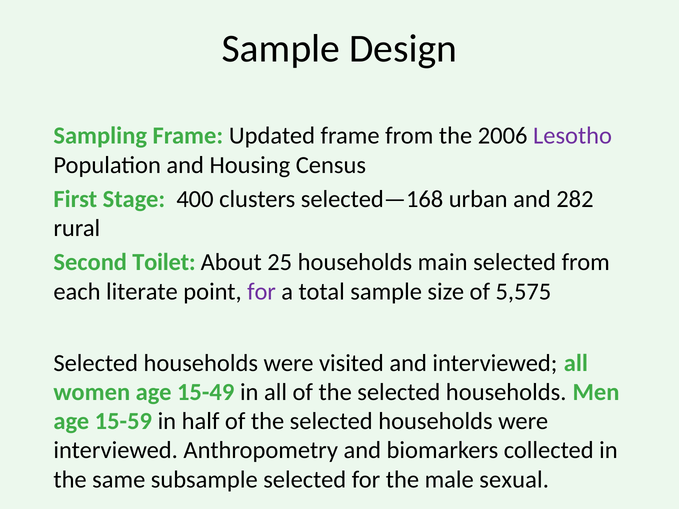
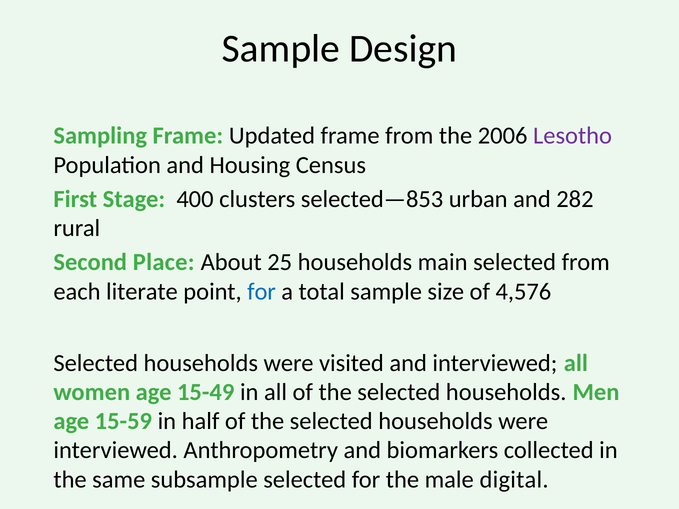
selected—168: selected—168 -> selected—853 (372, 199)
Toilet: Toilet -> Place (164, 263)
for colour: purple -> blue (262, 292)
5,575: 5,575 -> 4,576 (523, 292)
sexual: sexual -> digital (514, 480)
